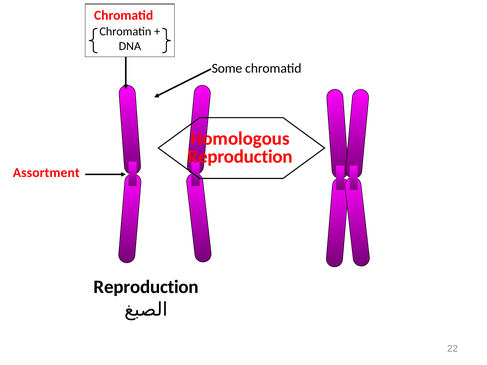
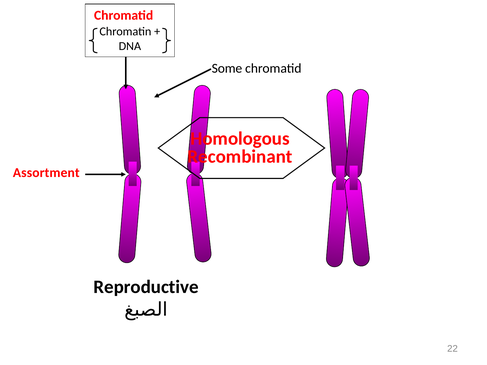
Reproduction: Reproduction -> Recombinant (240, 157)
Reproduction: Reproduction -> Reproductive (146, 287)
